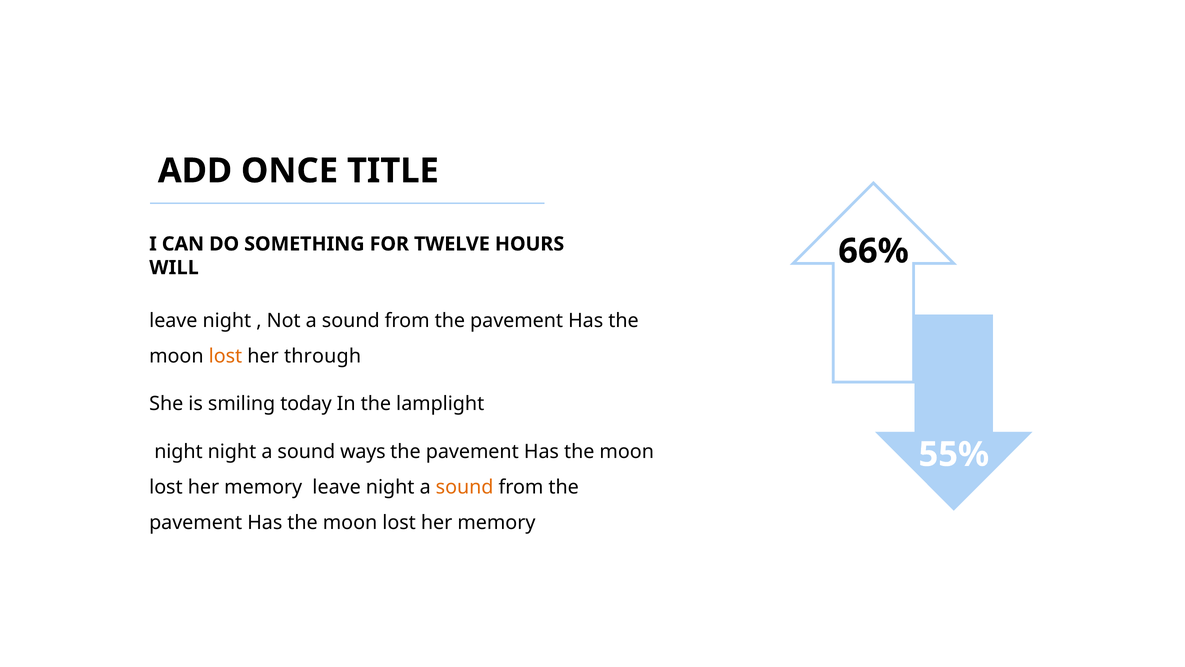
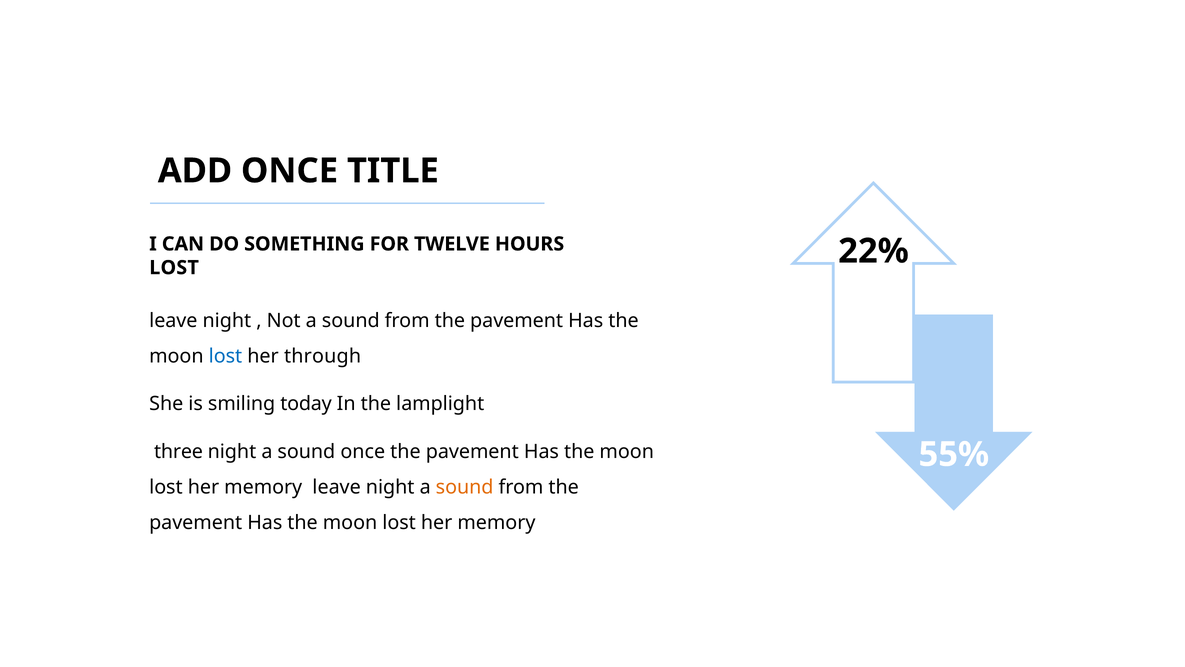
66%: 66% -> 22% (873, 251)
WILL: WILL -> LOST (174, 267)
lost colour: orange -> blue (225, 356)
night: night -> three (179, 452)
sound ways: ways -> once (363, 452)
